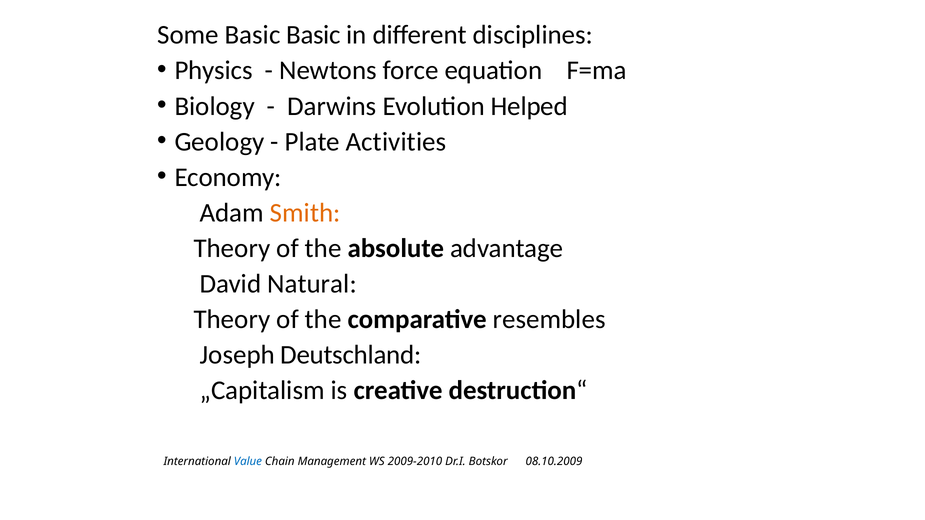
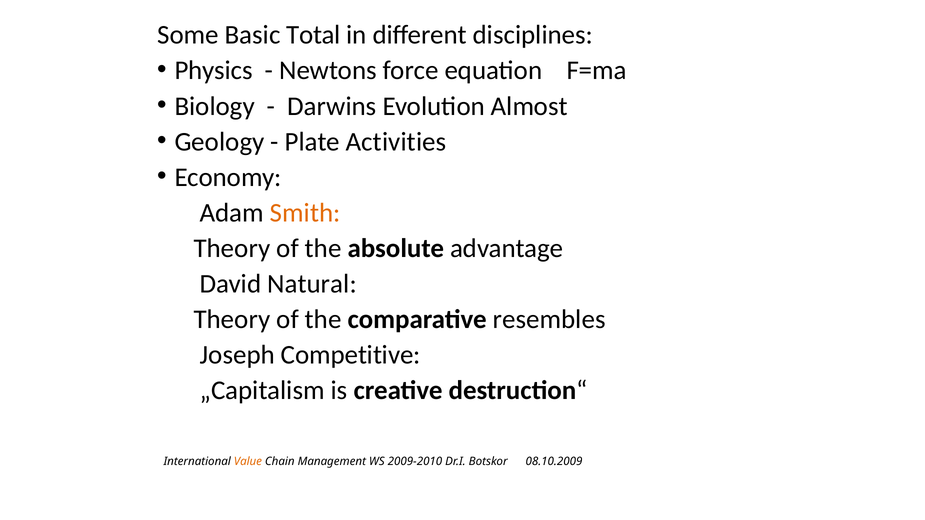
Basic Basic: Basic -> Total (313, 35)
Helped: Helped -> Almost (529, 106)
Deutschland: Deutschland -> Competitive (351, 355)
Value colour: blue -> orange (248, 462)
